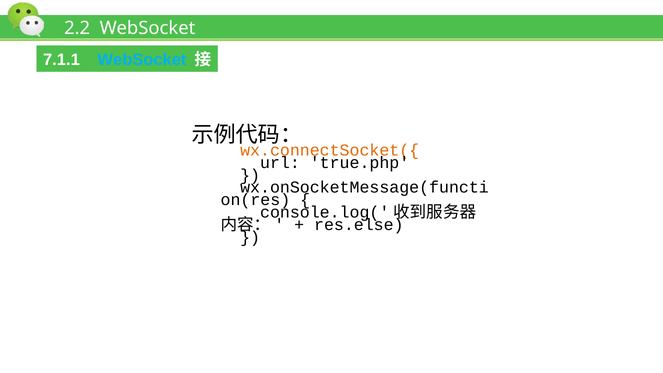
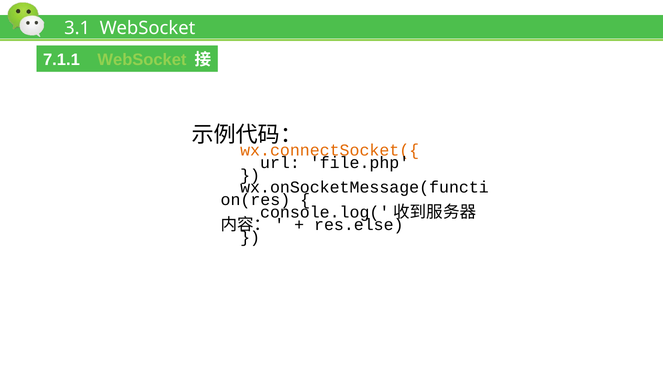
2.2: 2.2 -> 3.1 (77, 28)
WebSocket colour: light blue -> light green (142, 60)
true.php: true.php -> file.php (360, 163)
